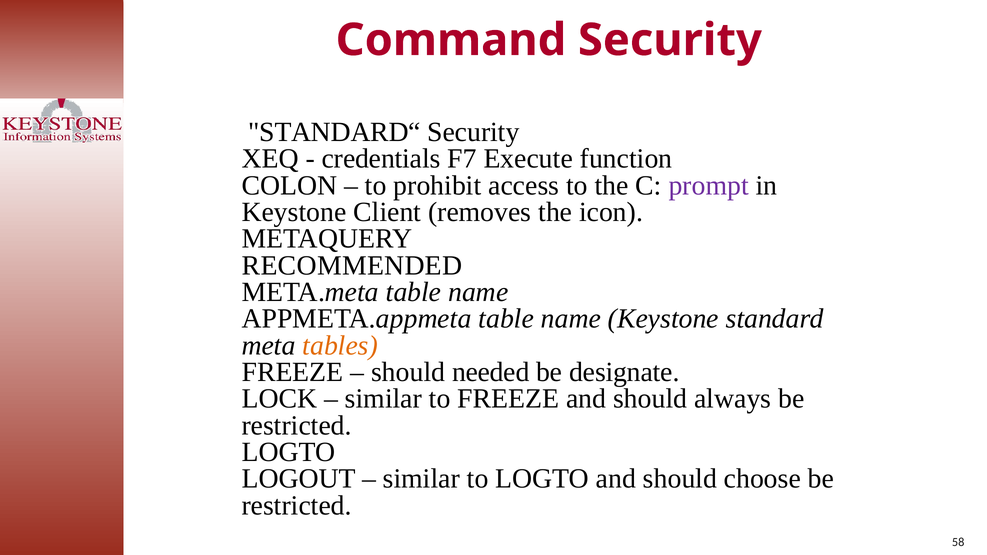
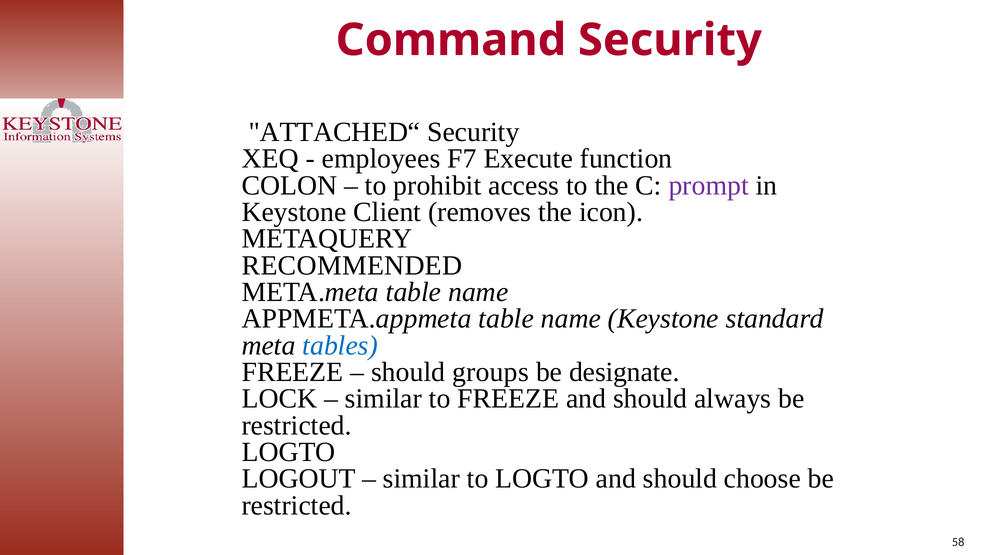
STANDARD“: STANDARD“ -> ATTACHED“ (334, 132)
credentials: credentials -> employees (381, 159)
tables colour: orange -> blue (340, 346)
needed: needed -> groups (491, 372)
